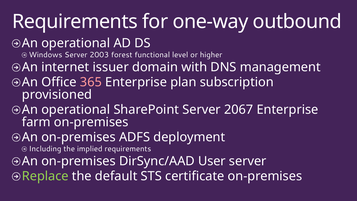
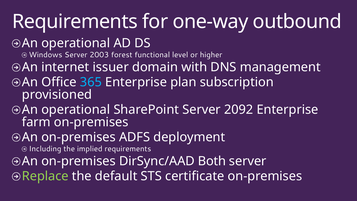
365 colour: pink -> light blue (91, 82)
2067: 2067 -> 2092 (239, 110)
User: User -> Both (212, 161)
